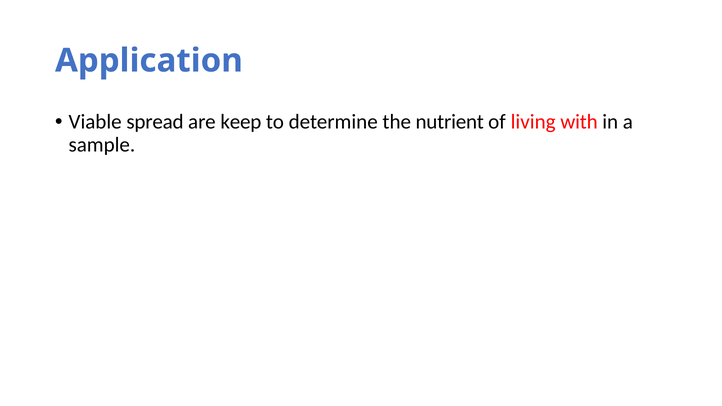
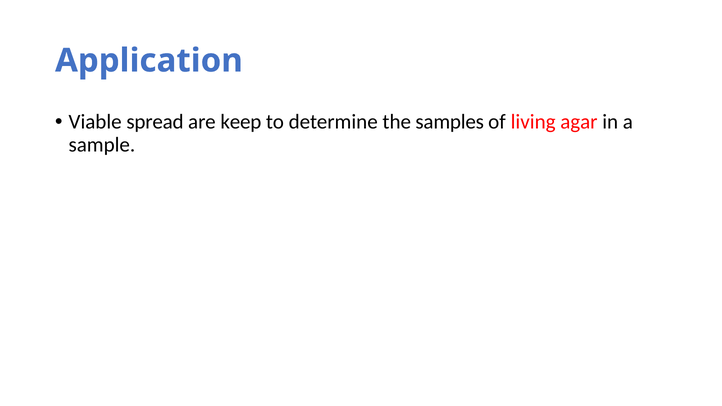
nutrient: nutrient -> samples (450, 122)
with: with -> agar (579, 122)
